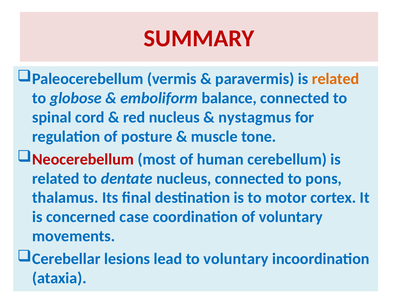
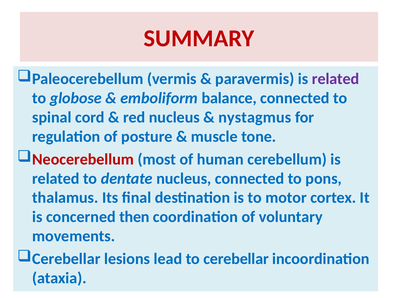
related colour: orange -> purple (336, 79)
case: case -> then (134, 217)
to voluntary: voluntary -> cerebellar (236, 259)
